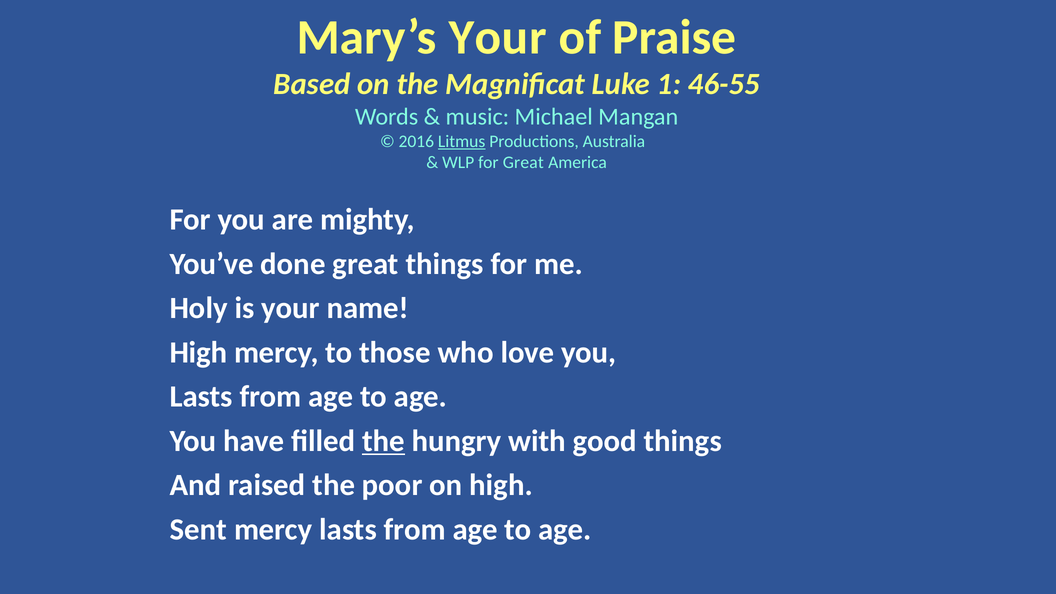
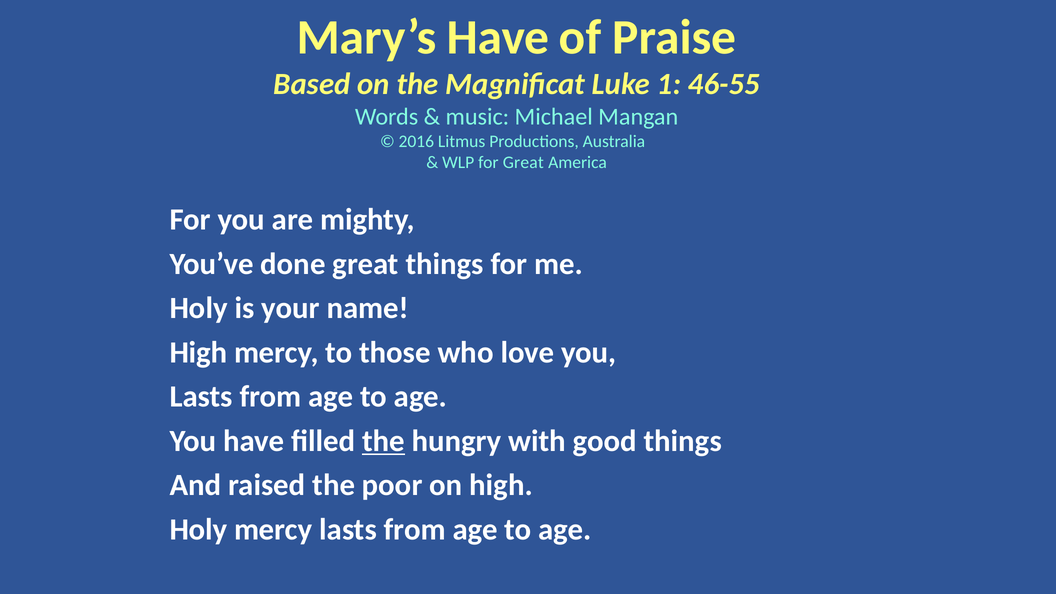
Mary’s Your: Your -> Have (498, 37)
Litmus underline: present -> none (462, 141)
Sent: Sent -> Holy (198, 530)
